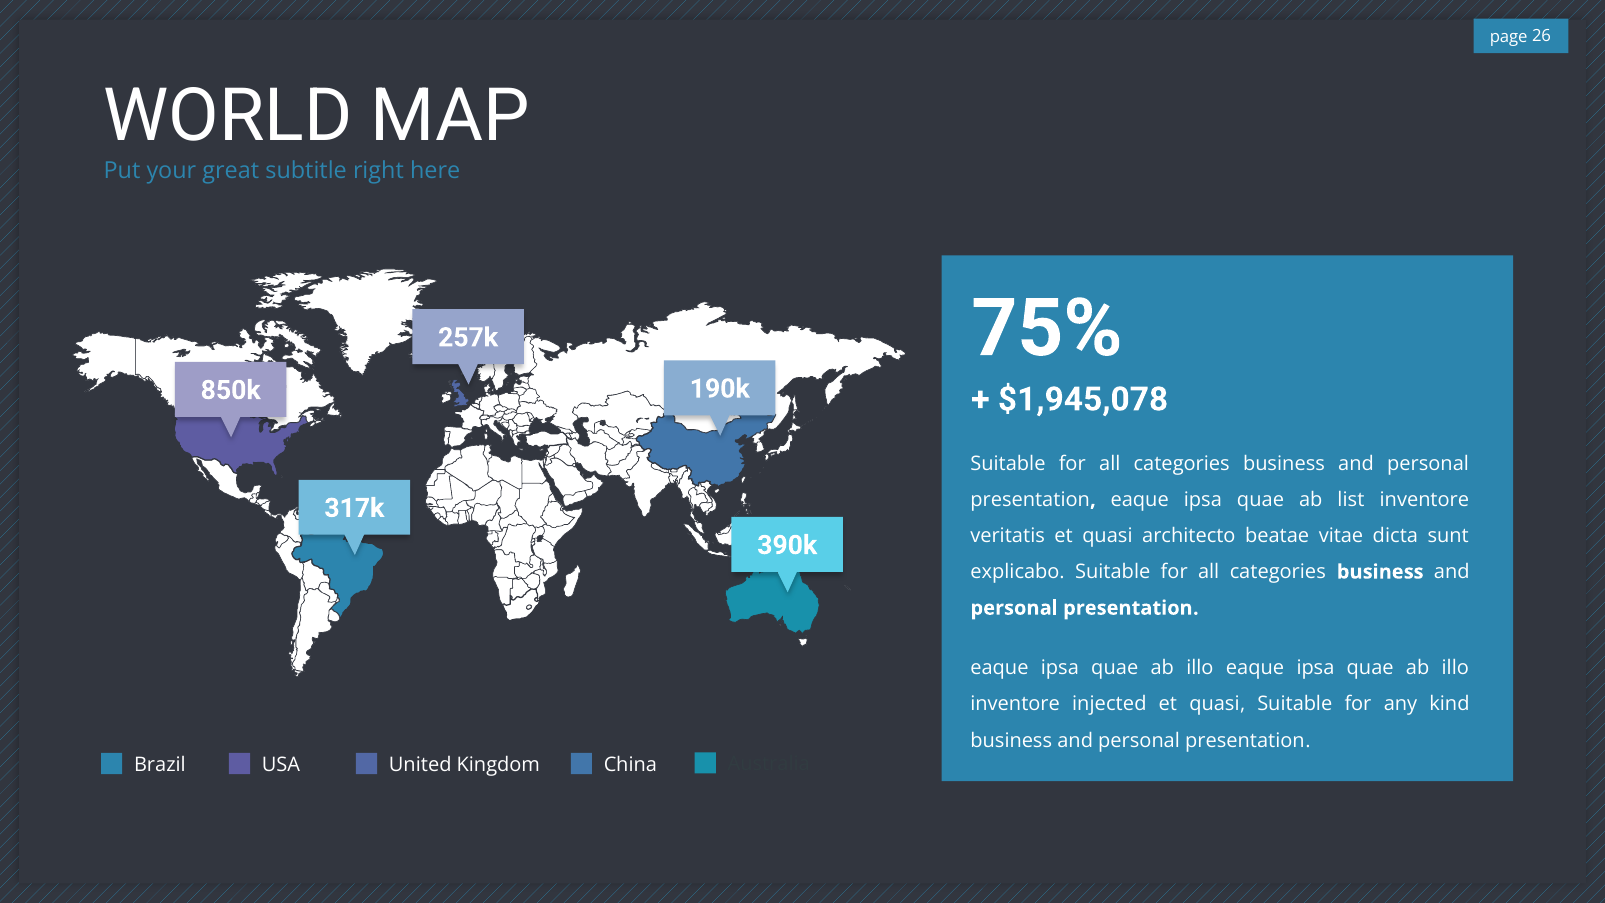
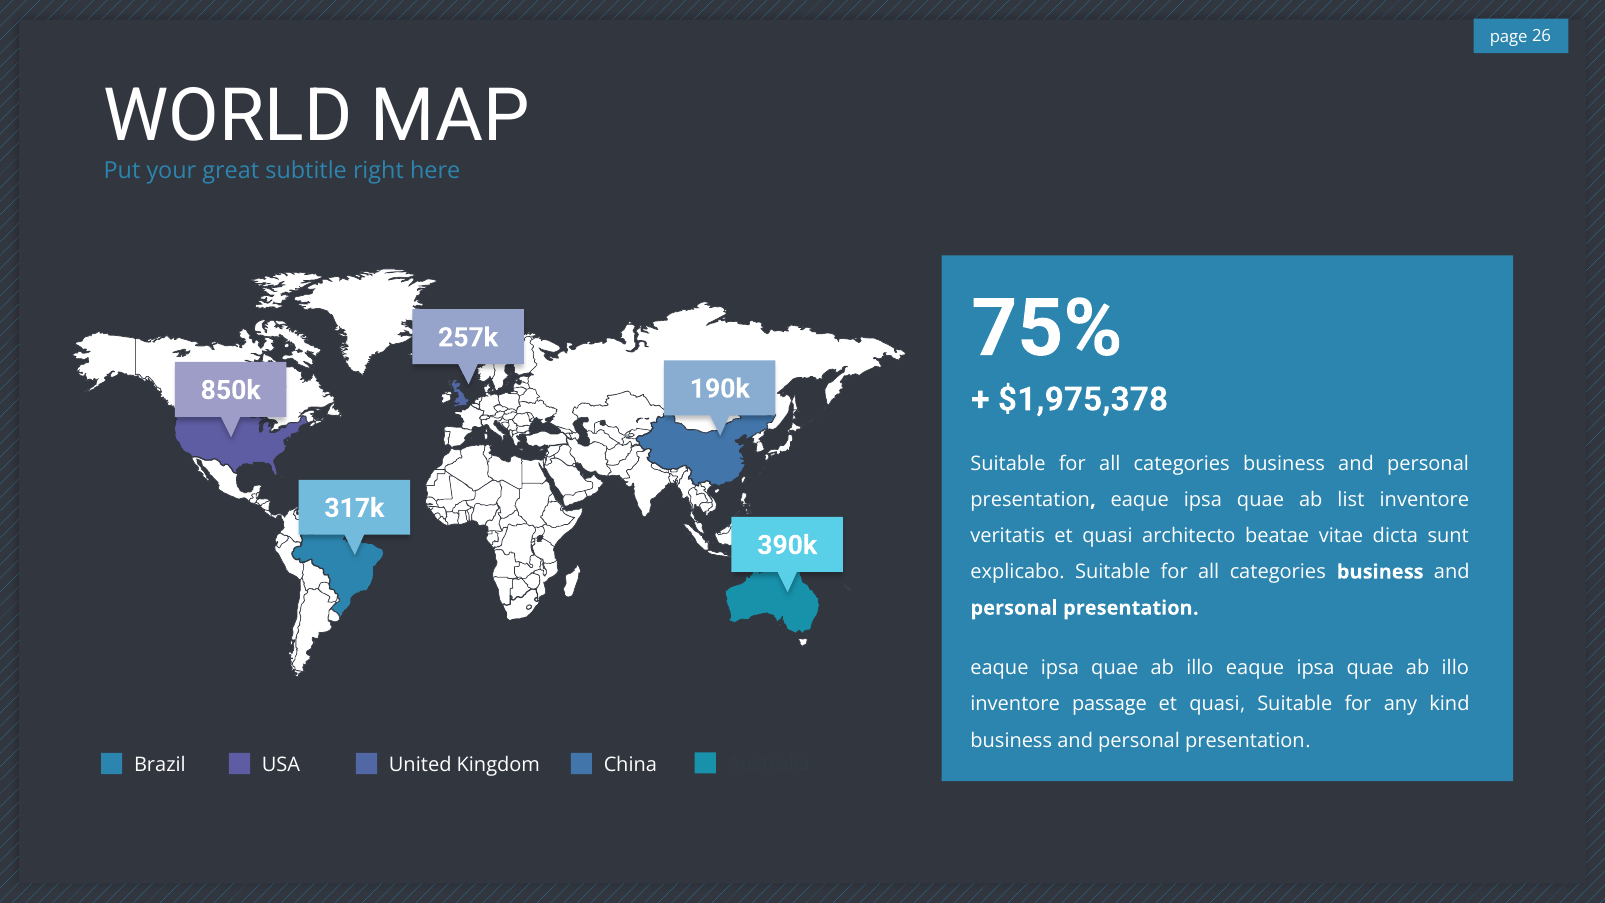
$1,945,078: $1,945,078 -> $1,975,378 (1083, 399)
injected: injected -> passage (1109, 704)
